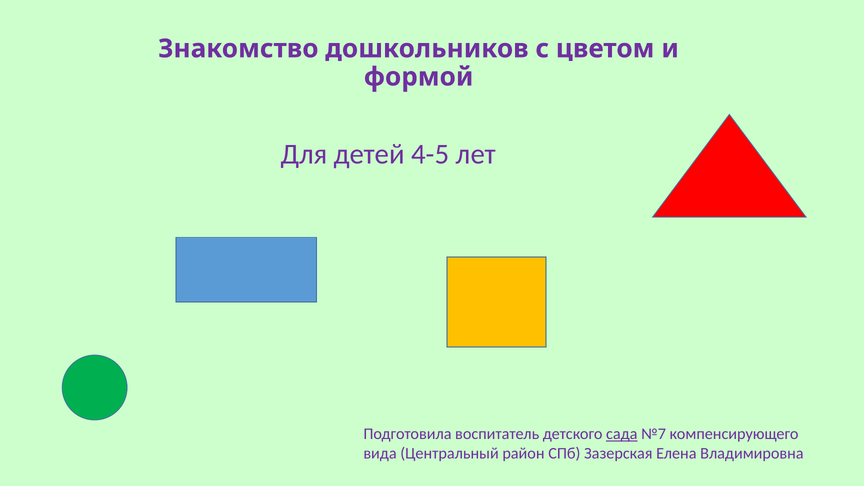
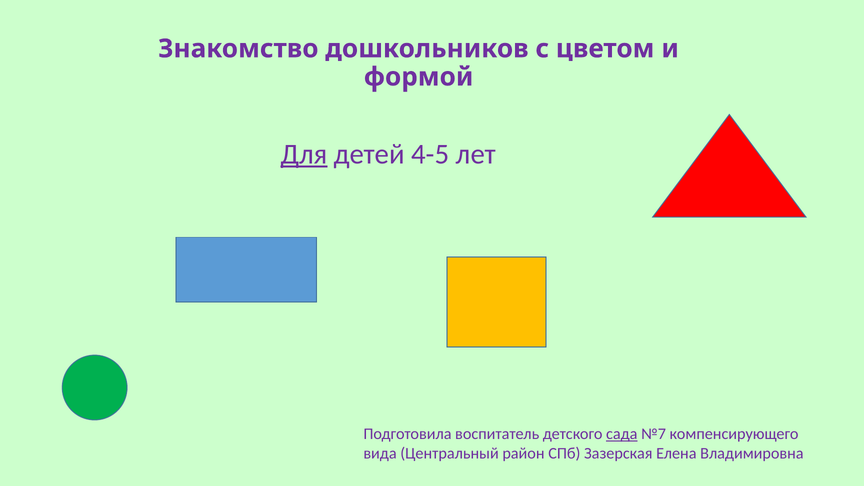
Для underline: none -> present (304, 154)
